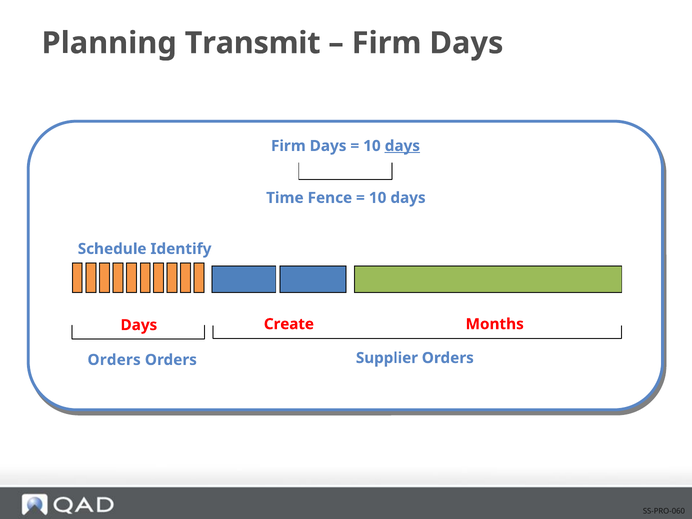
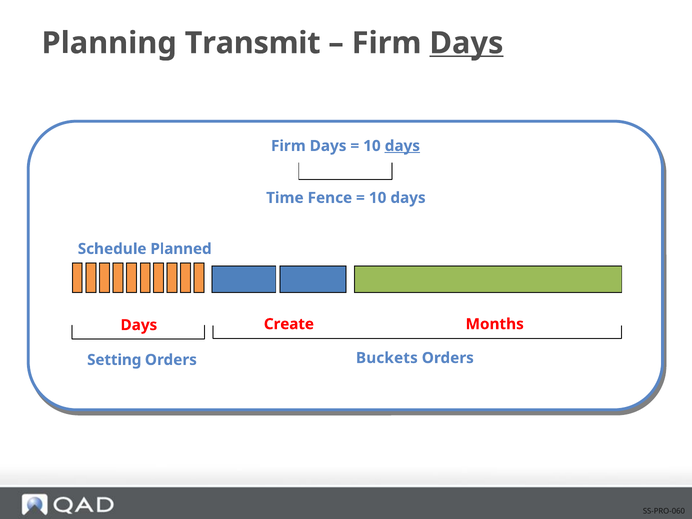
Days underline: none -> present (466, 43)
Identify: Identify -> Planned (181, 249)
Supplier: Supplier -> Buckets (387, 358)
Orders: Orders -> Setting (114, 360)
